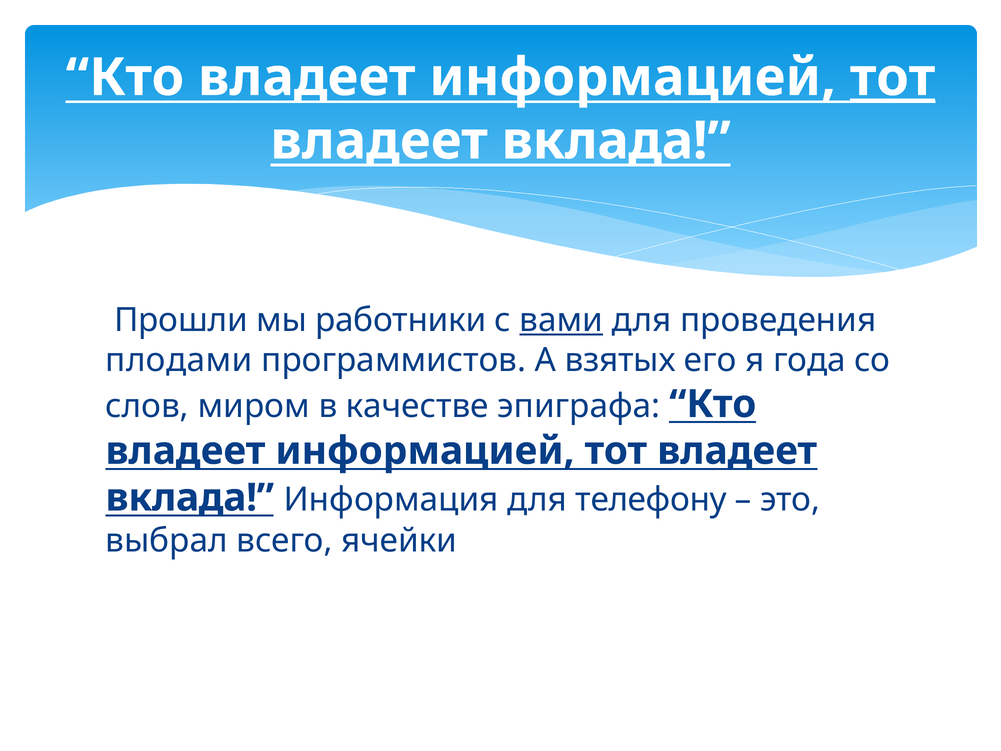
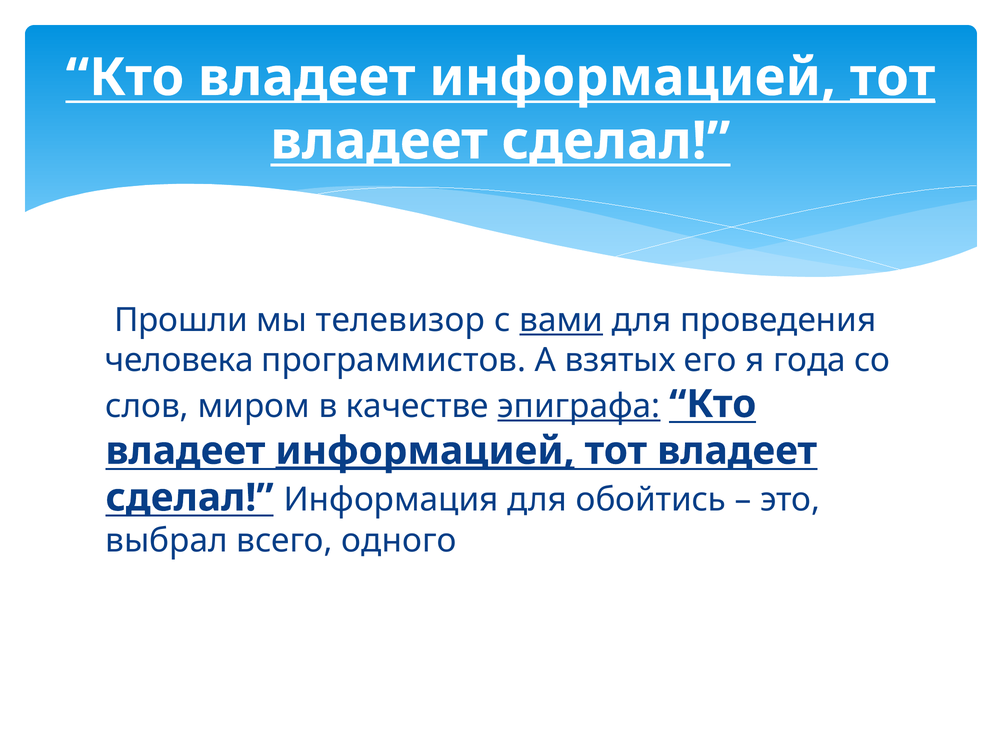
вклада: вклада -> сделал (616, 141)
работники: работники -> телевизор (401, 320)
плодами: плодами -> человека (179, 360)
эпиграфа underline: none -> present (579, 406)
информацией underline: none -> present (425, 451)
вклада: вклада -> сделал (190, 498)
телефону: телефону -> обойтись (651, 499)
ячейки: ячейки -> одного (399, 541)
